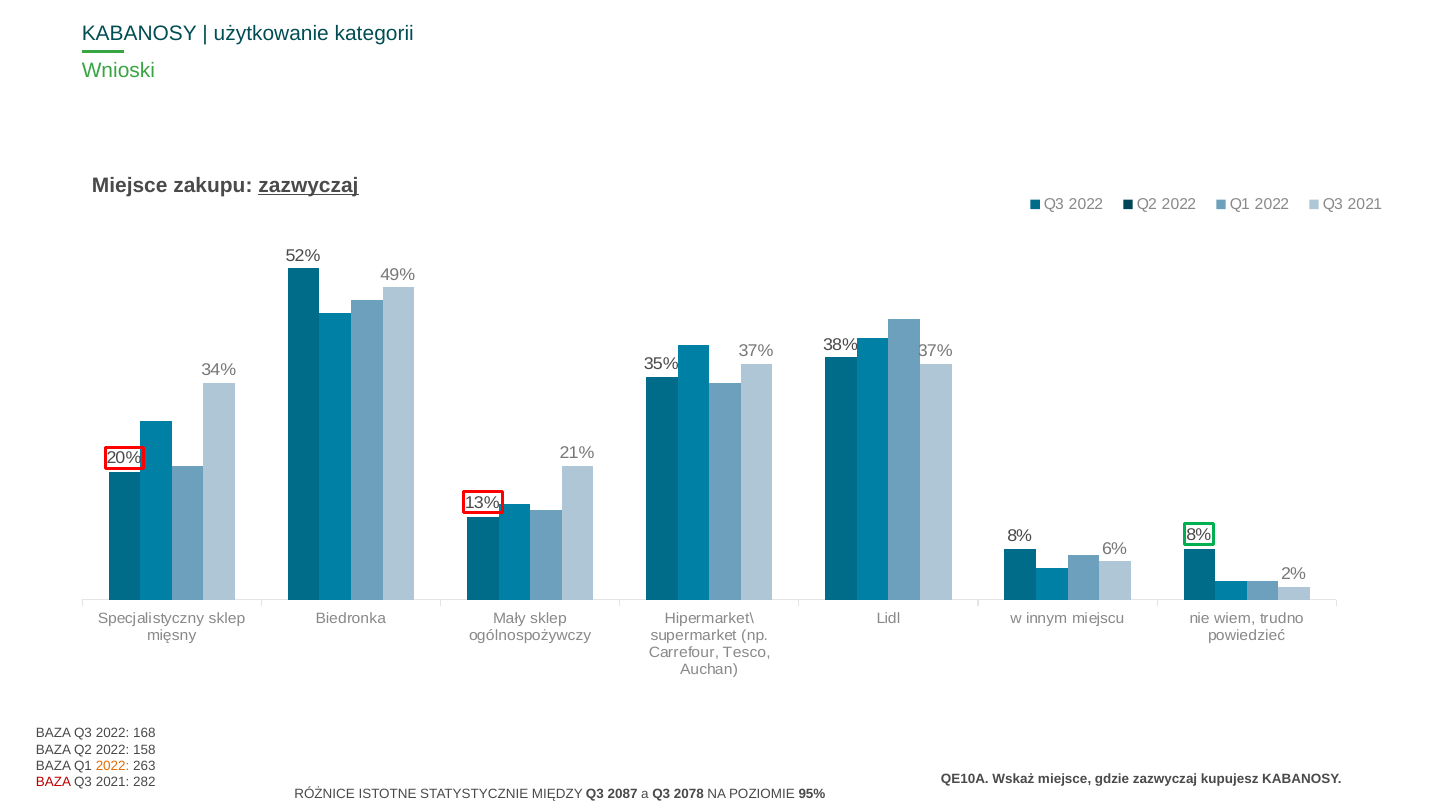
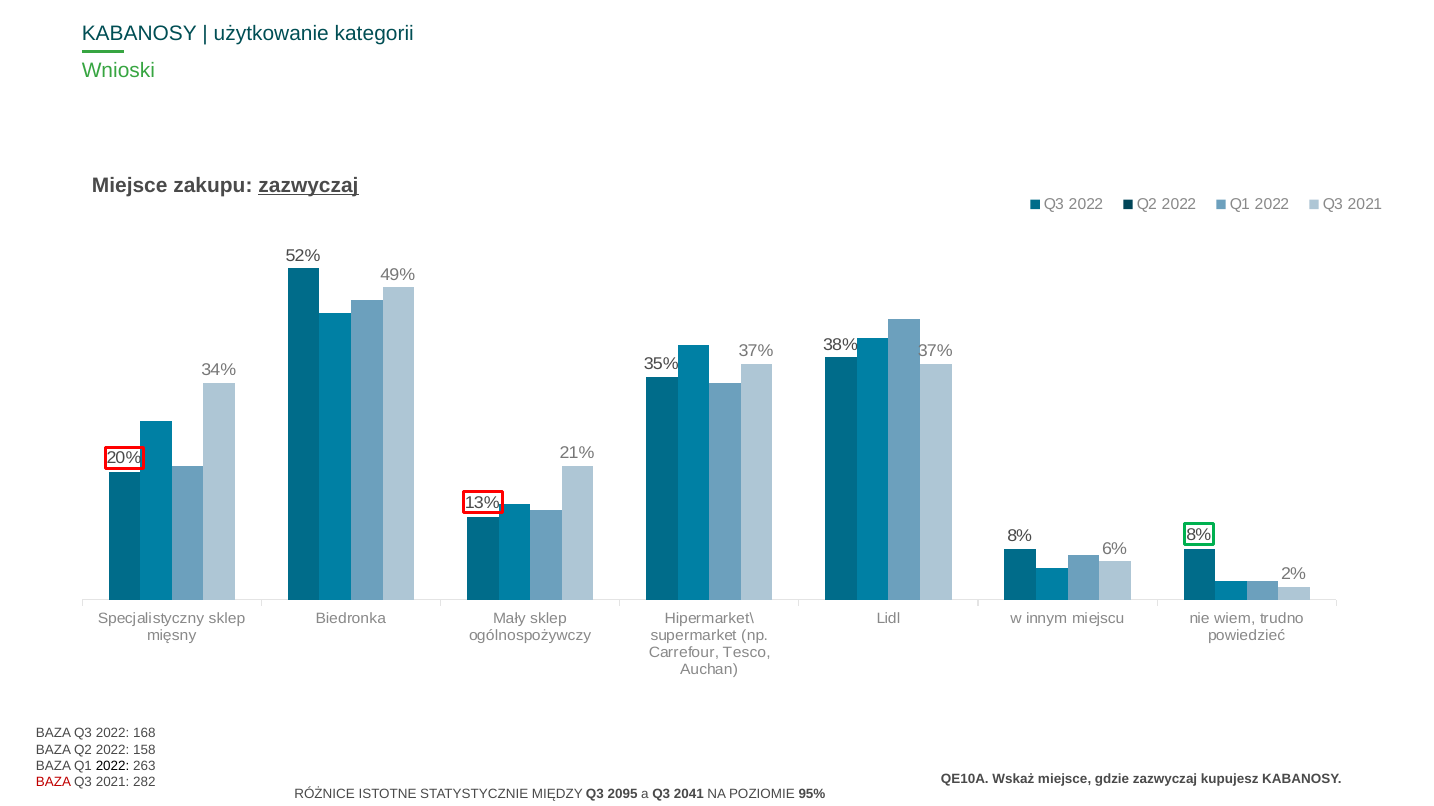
2022 colour: orange -> black (113, 766)
2087: 2087 -> 2095 (623, 795)
2078: 2078 -> 2041 (689, 795)
